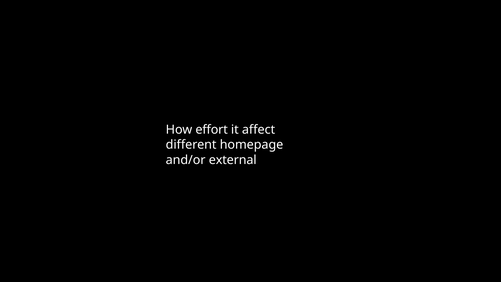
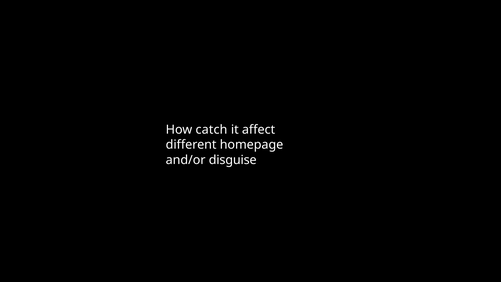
effort: effort -> catch (211, 130)
external: external -> disguise (233, 160)
